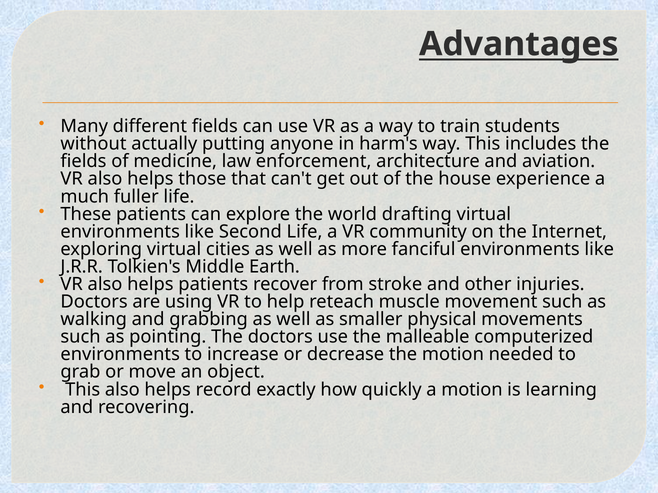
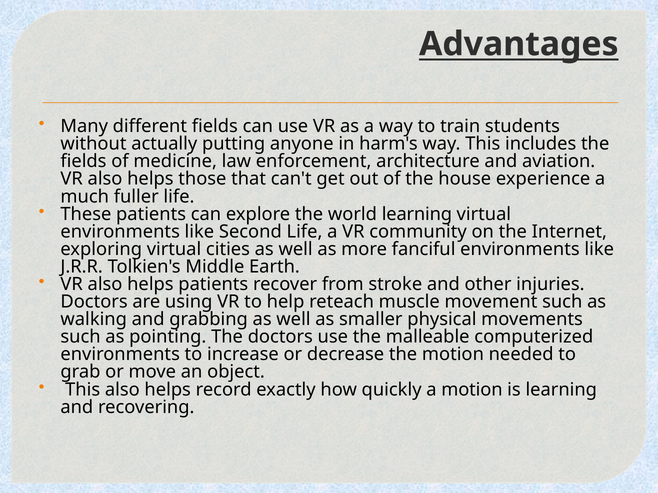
world drafting: drafting -> learning (417, 214)
